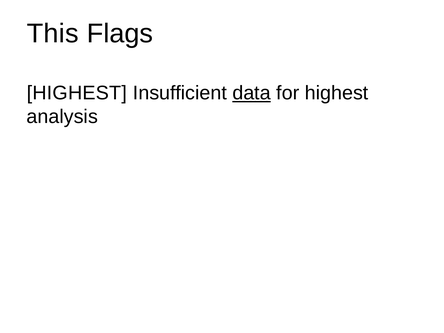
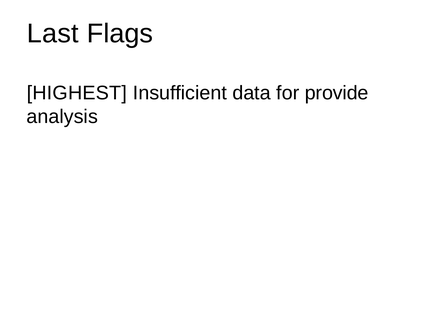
This: This -> Last (53, 34)
data underline: present -> none (252, 93)
for highest: highest -> provide (337, 93)
